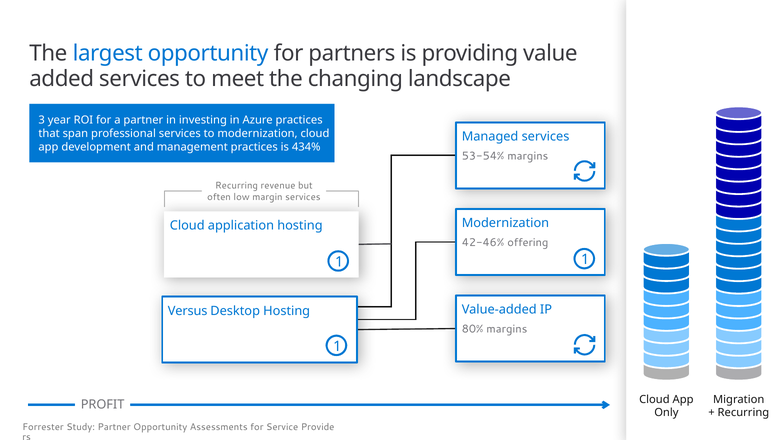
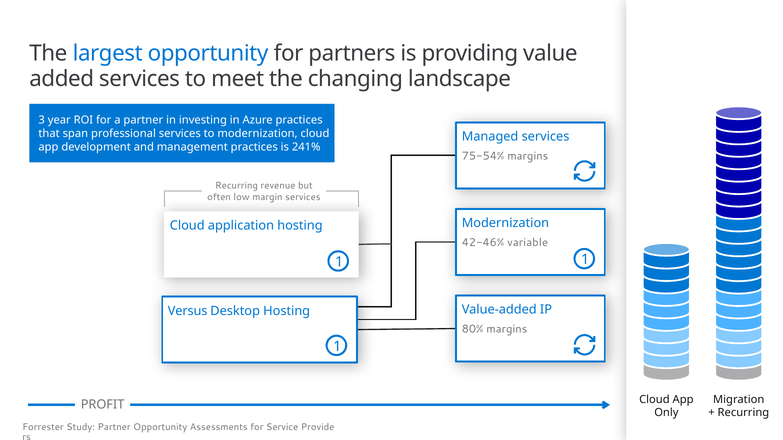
434%: 434% -> 241% (306, 147)
53-54%: 53-54% -> 75-54% (483, 156)
offering: offering -> variable (528, 243)
